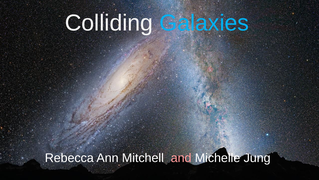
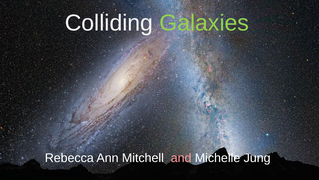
Galaxies colour: light blue -> light green (204, 23)
